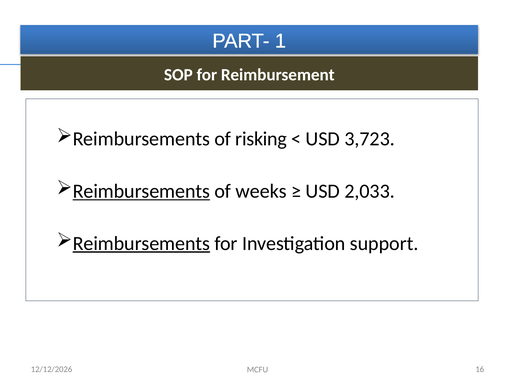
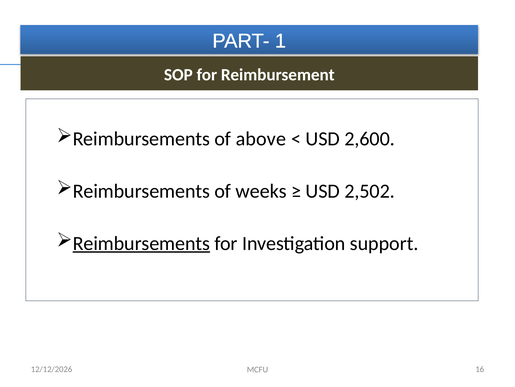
risking: risking -> above (261, 139)
3,723: 3,723 -> 2,600 (370, 139)
Reimbursements underline: present -> none (141, 191)
2,033: 2,033 -> 2,502 (370, 191)
